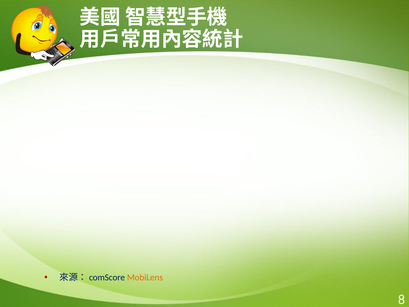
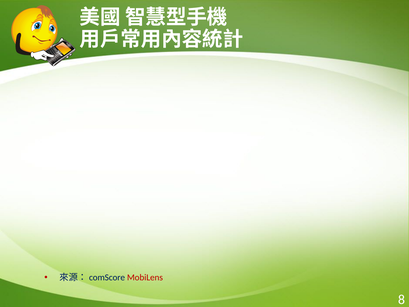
MobiLens colour: orange -> red (145, 277)
